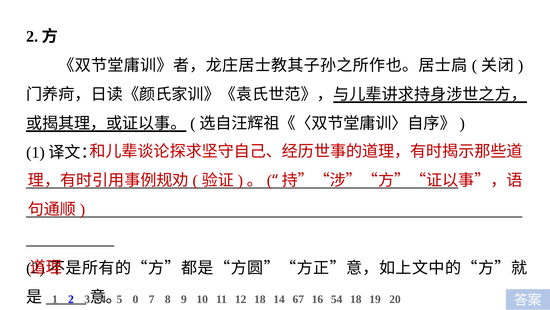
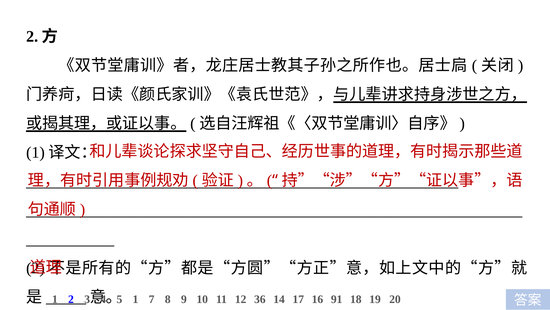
0: 0 -> 1 (136, 299)
12 18: 18 -> 36 (260, 299)
67: 67 -> 17 (298, 299)
54: 54 -> 91 (337, 299)
